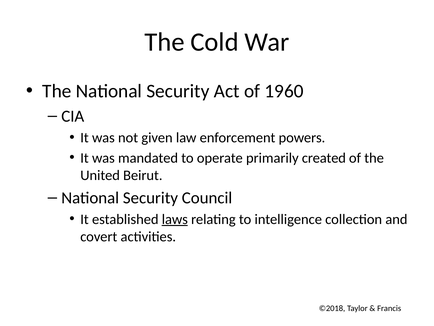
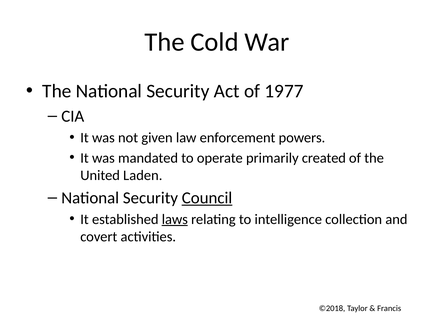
1960: 1960 -> 1977 (284, 91)
Beirut: Beirut -> Laden (143, 175)
Council underline: none -> present (207, 197)
